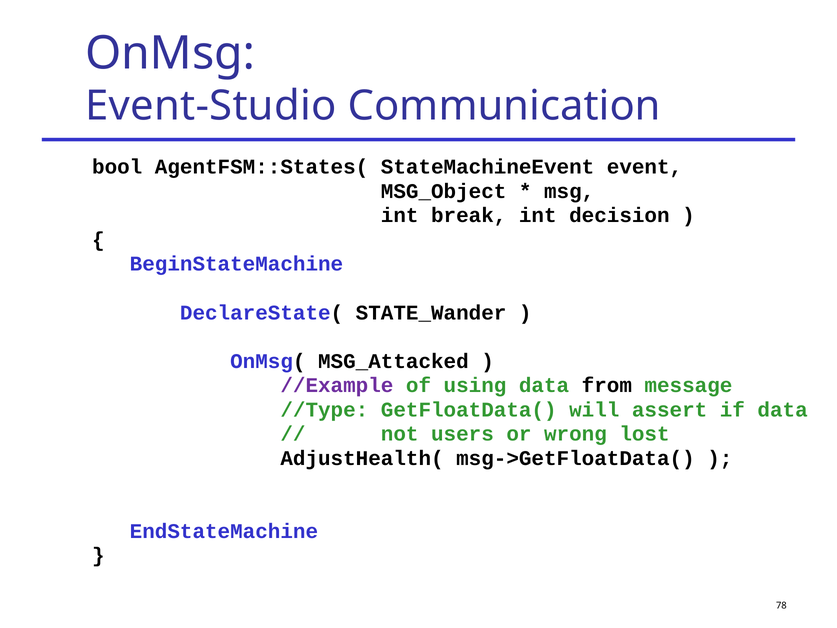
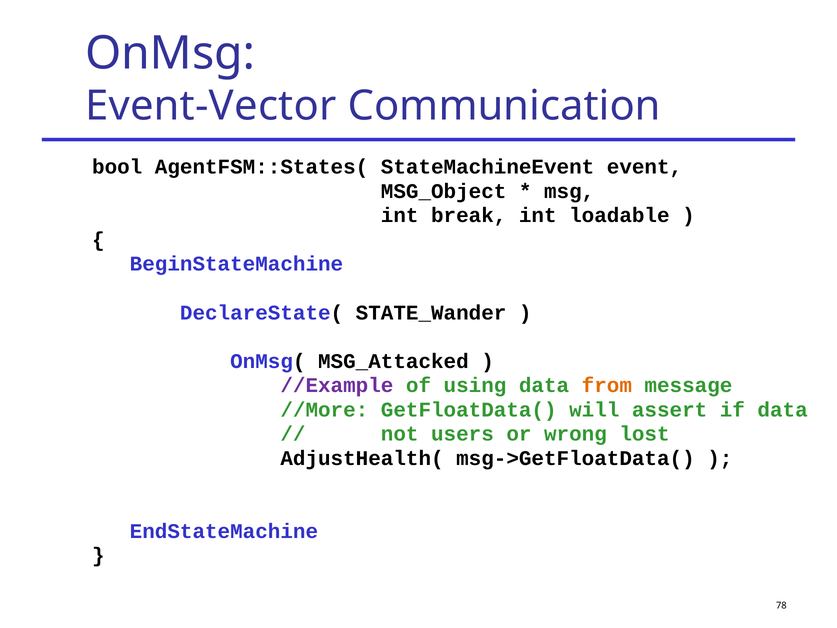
Event-Studio: Event-Studio -> Event-Vector (211, 106)
decision: decision -> loadable (619, 215)
from colour: black -> orange (607, 385)
//Type: //Type -> //More (324, 410)
